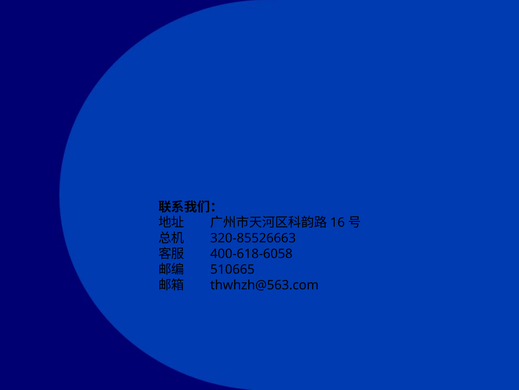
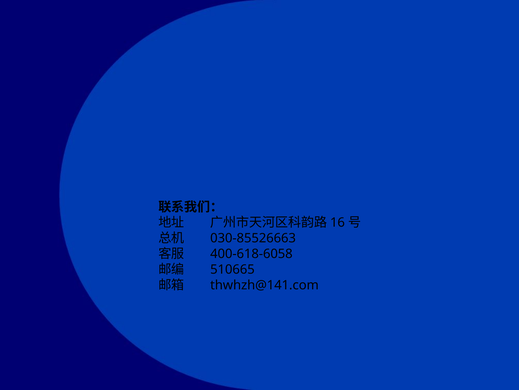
320-85526663: 320-85526663 -> 030-85526663 (253, 238)
thwhzh@563.com: thwhzh@563.com -> thwhzh@141.com (264, 285)
